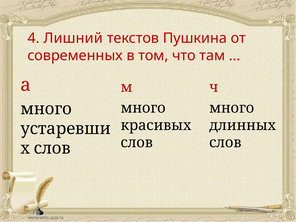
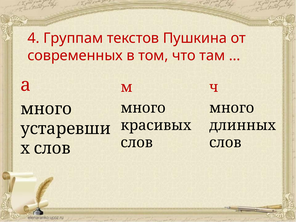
Лишний: Лишний -> Группам (73, 38)
